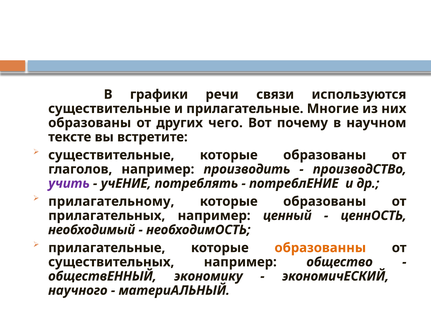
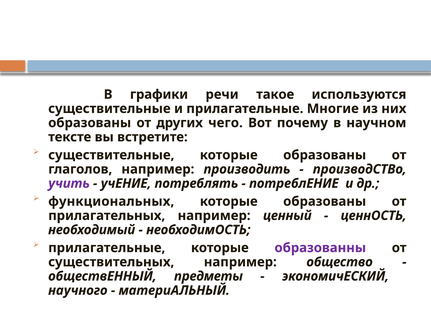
связи: связи -> такое (275, 94)
прилагательному: прилагательному -> функциональных (111, 202)
образованны colour: orange -> purple (320, 248)
экономику: экономику -> предметы (208, 276)
